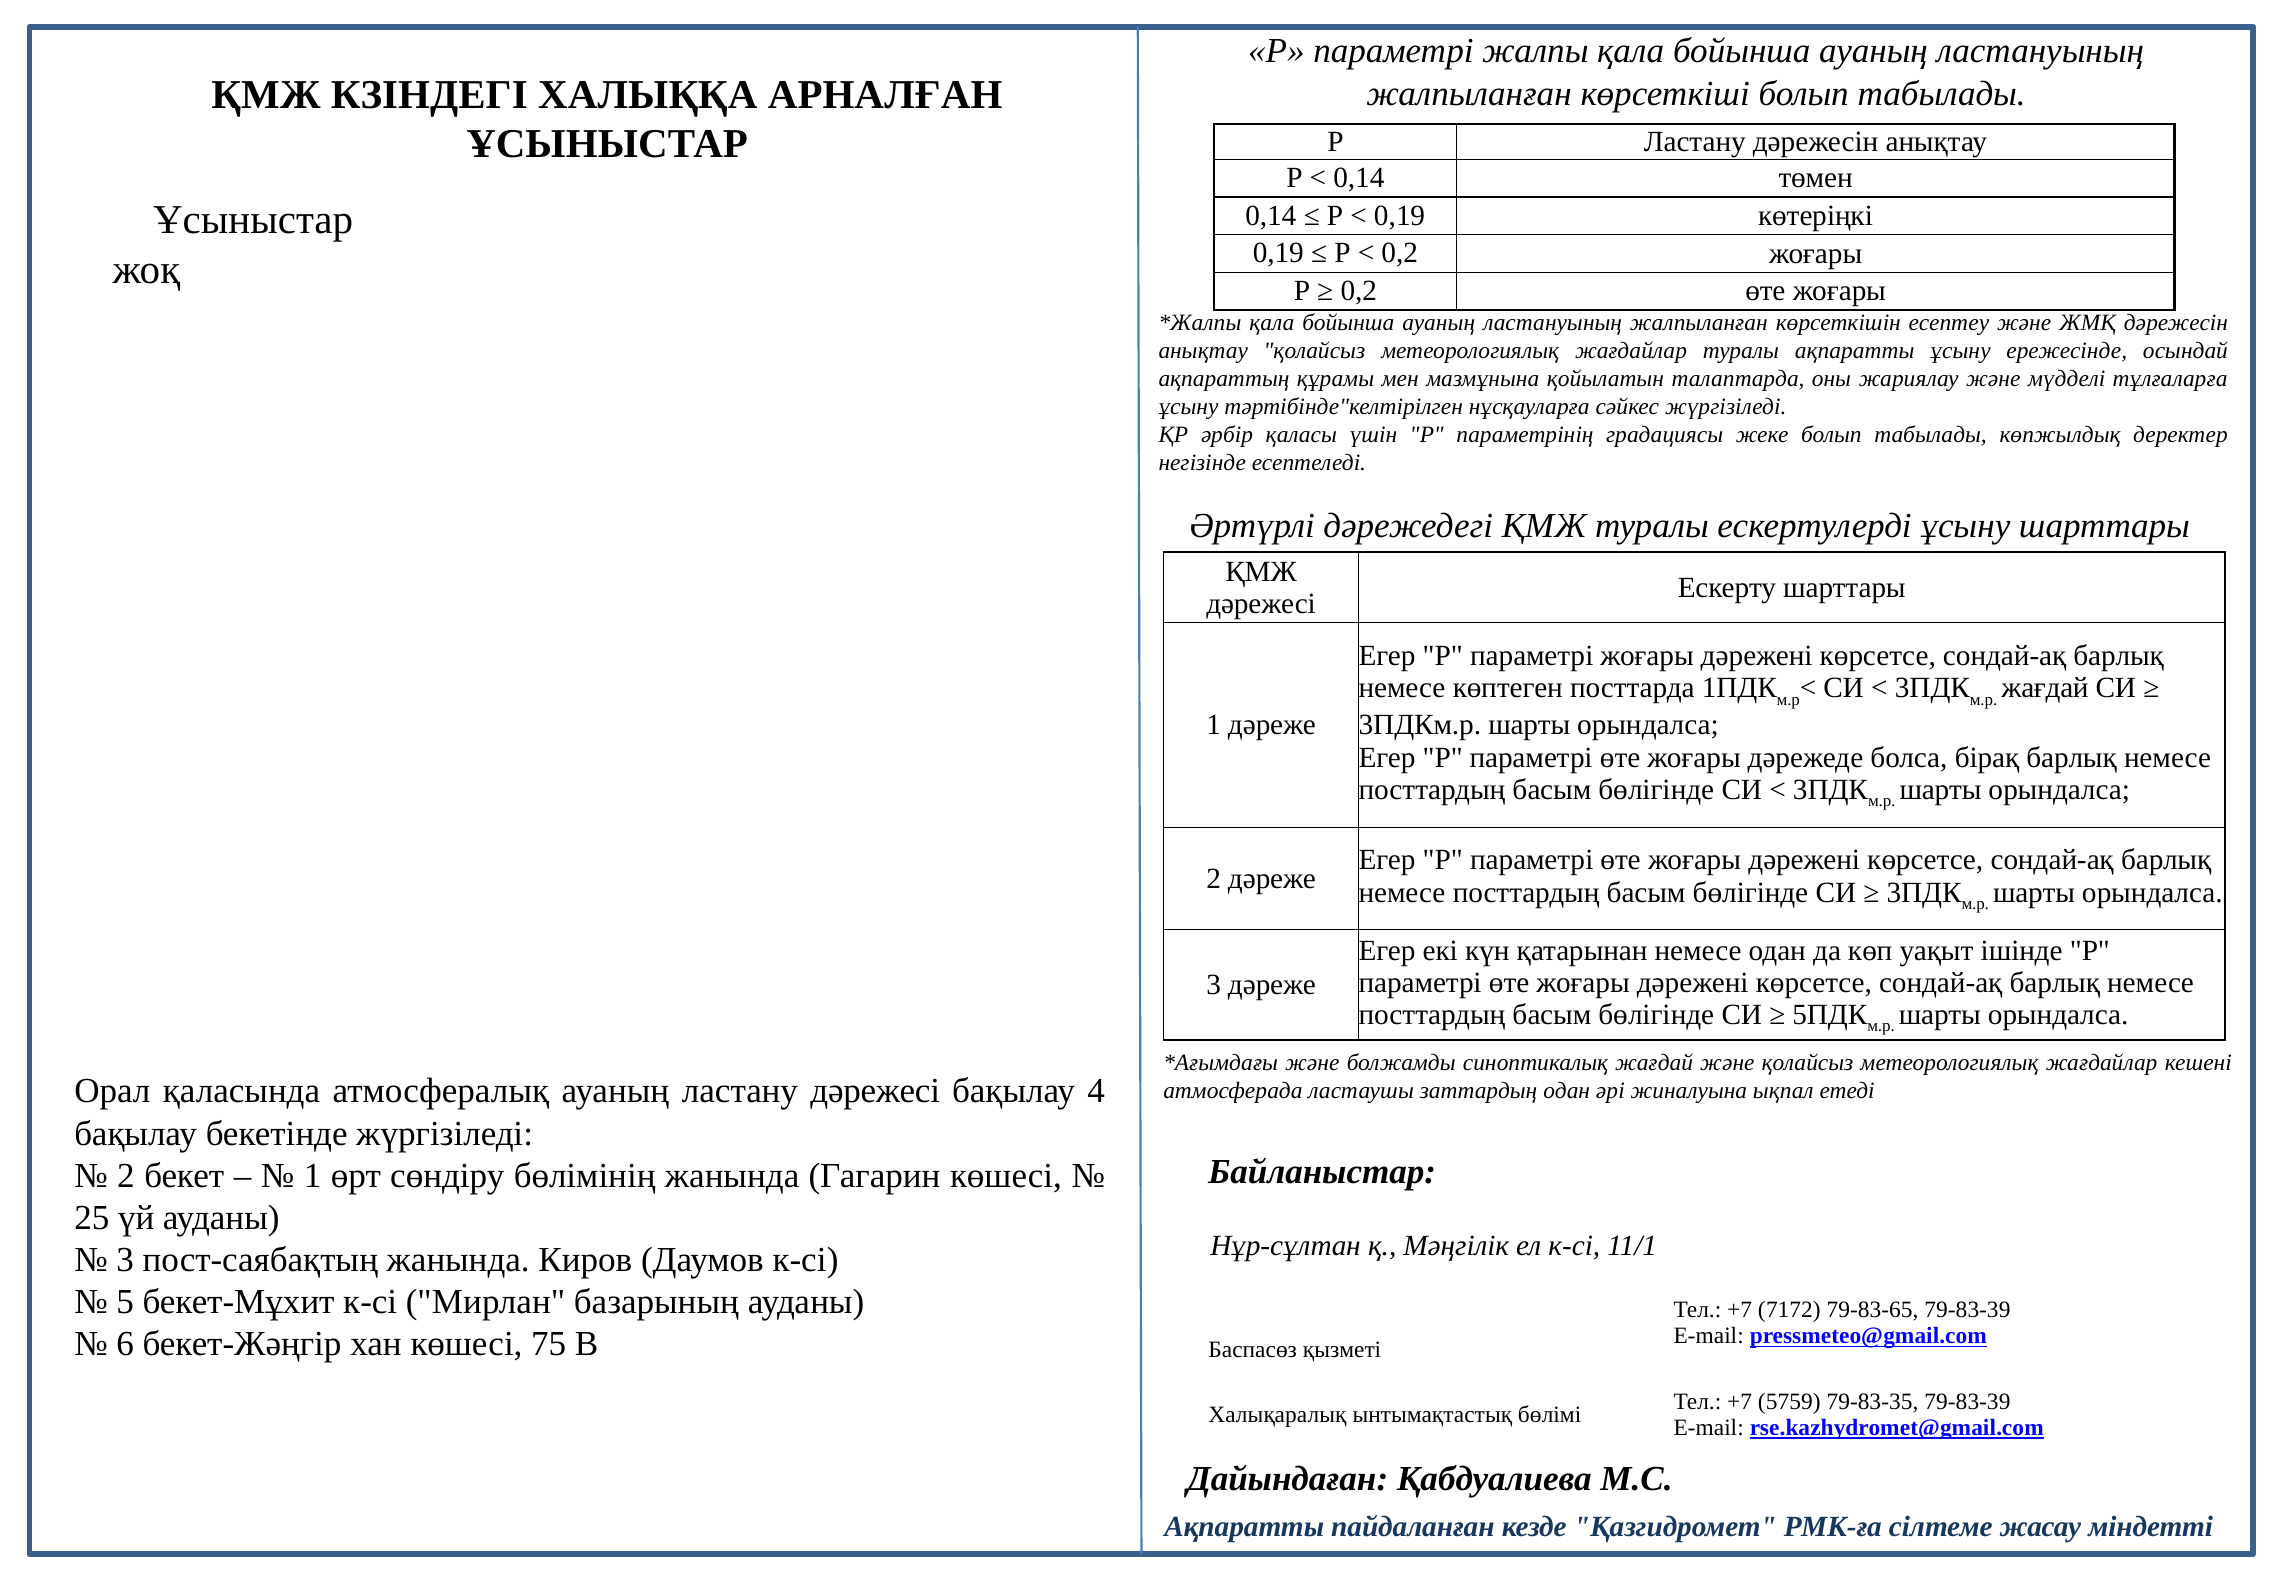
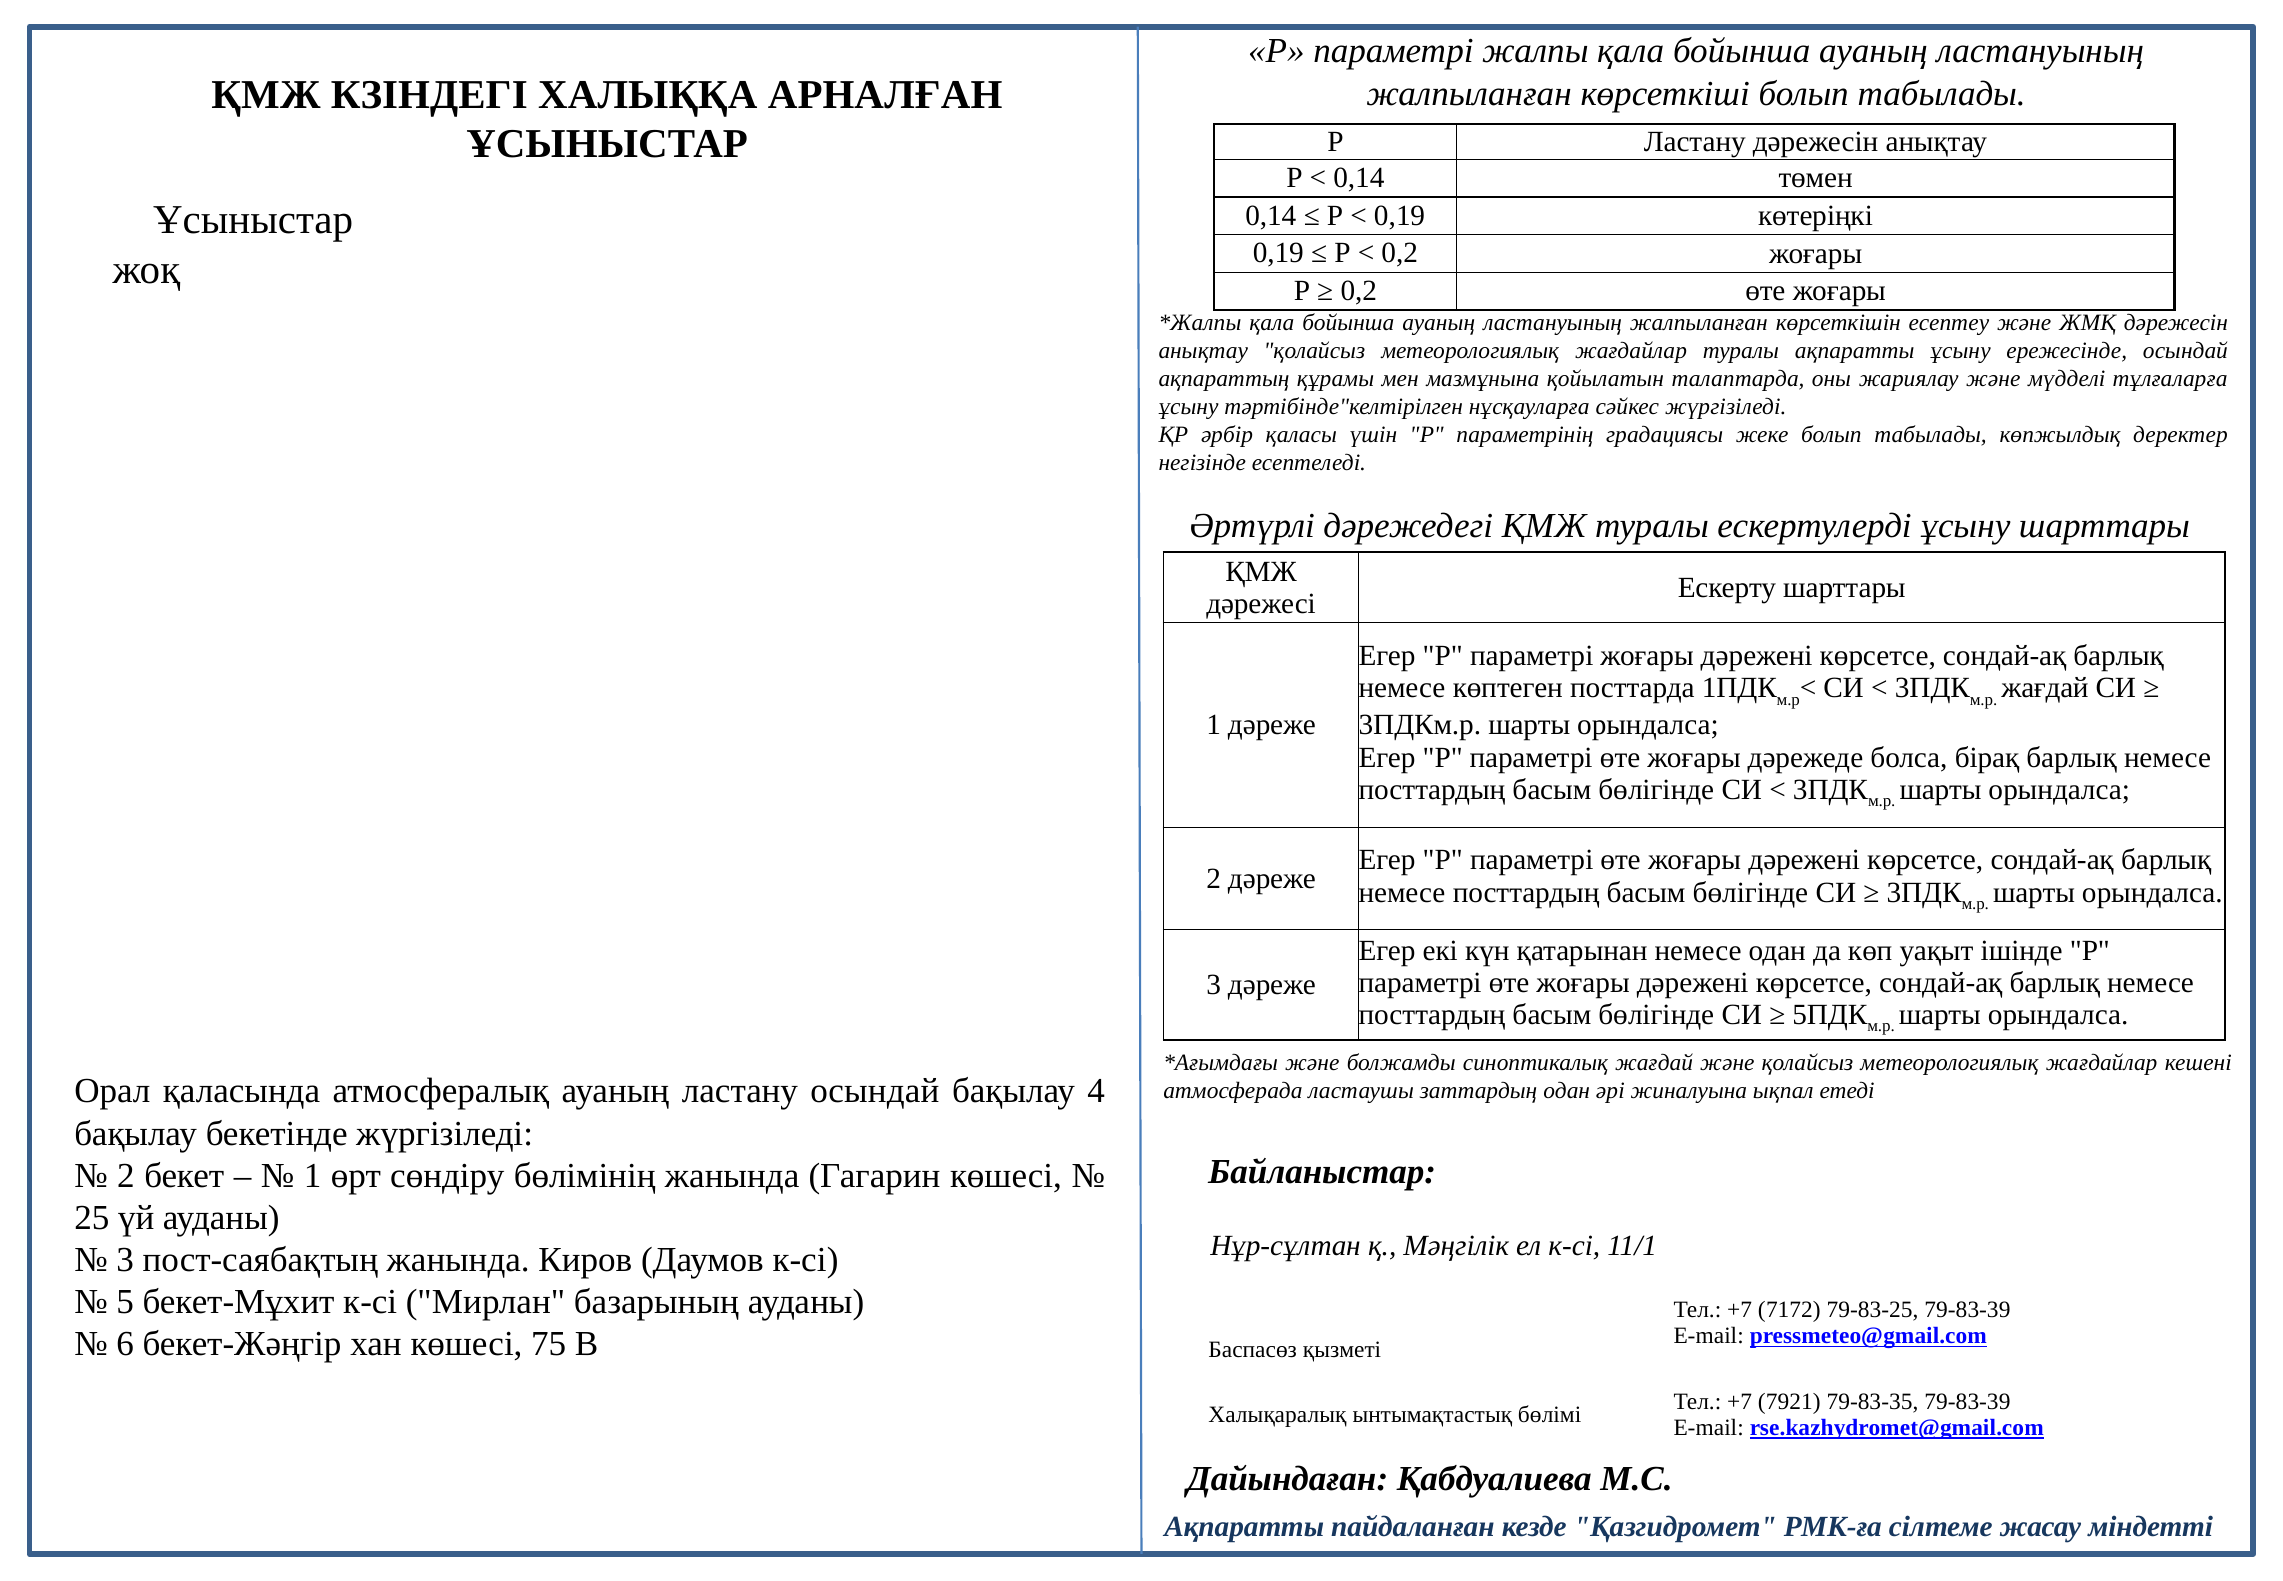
ластану дәрежесі: дәрежесі -> осындай (875, 1091)
79-83-65: 79-83-65 -> 79-83-25 (1873, 1310)
5759: 5759 -> 7921 (1789, 1401)
